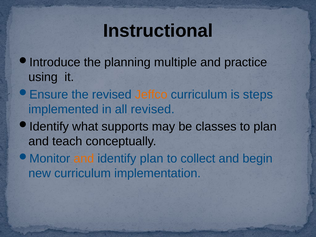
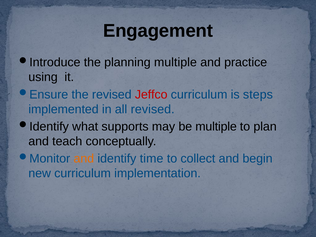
Instructional: Instructional -> Engagement (158, 31)
Jeffco colour: orange -> red (151, 95)
be classes: classes -> multiple (216, 127)
identify plan: plan -> time (152, 159)
